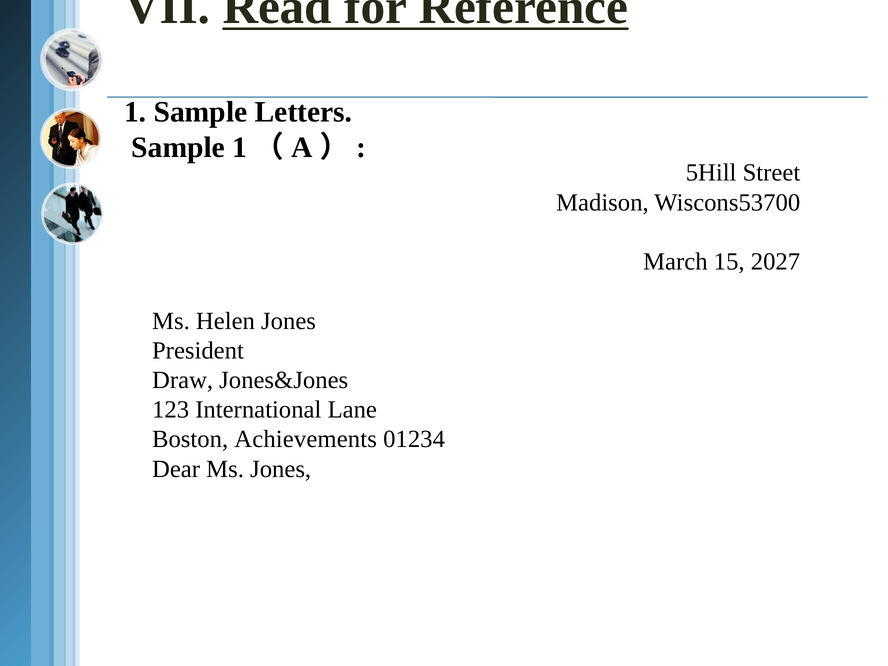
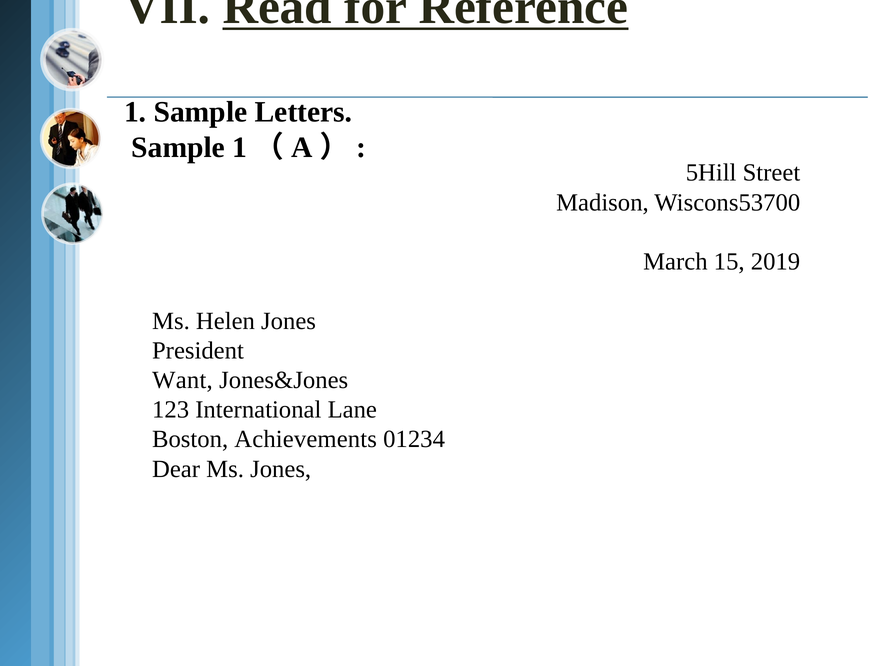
2027: 2027 -> 2019 (776, 262)
Draw: Draw -> Want (183, 380)
